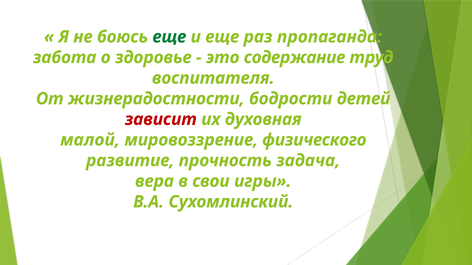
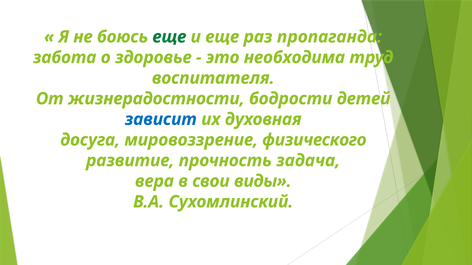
содержание: содержание -> необходима (294, 58)
зависит colour: red -> blue (161, 120)
малой: малой -> досуга (90, 140)
игры: игры -> виды (263, 181)
